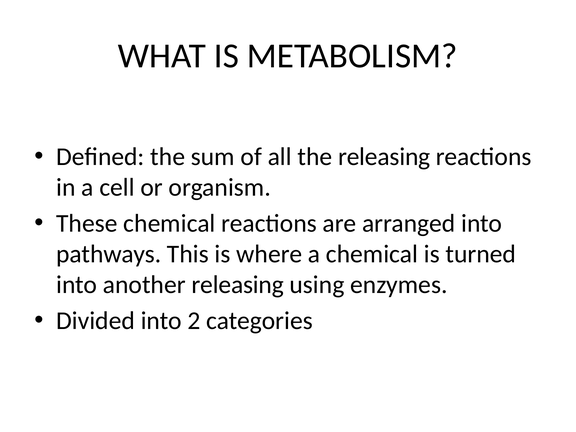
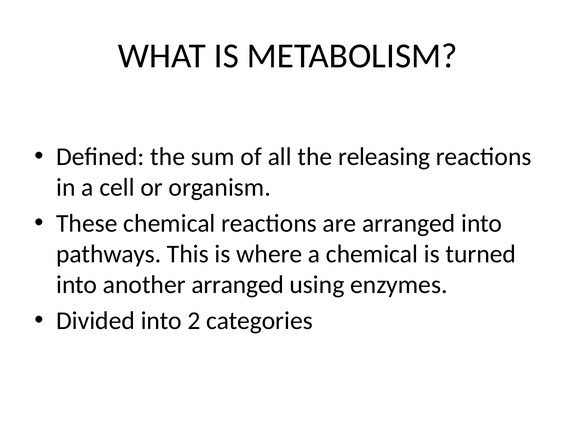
another releasing: releasing -> arranged (238, 285)
